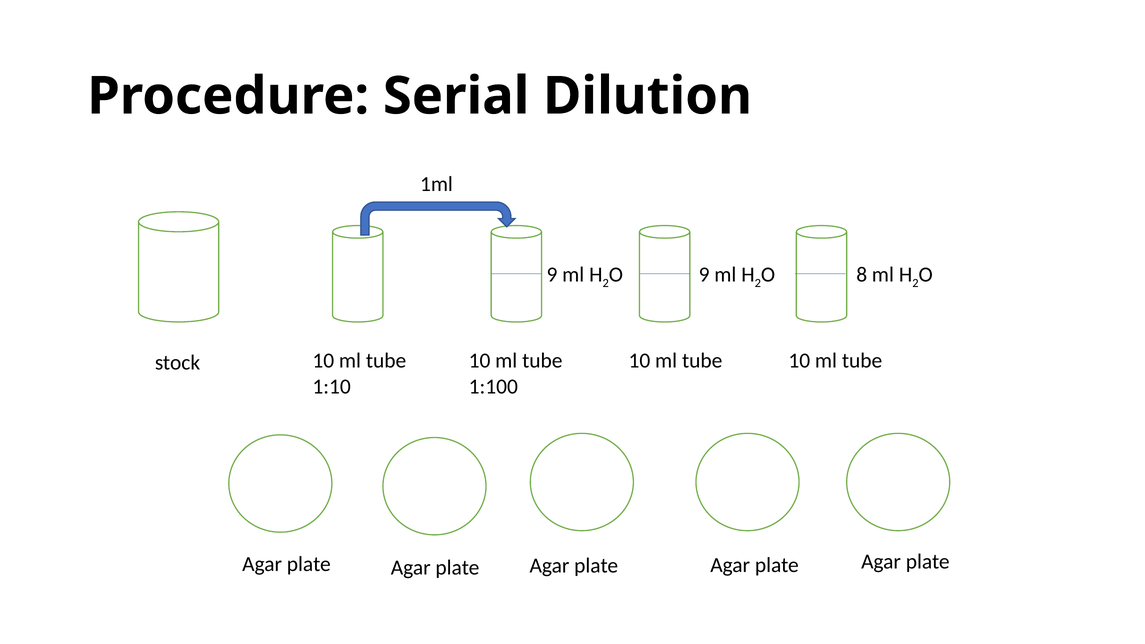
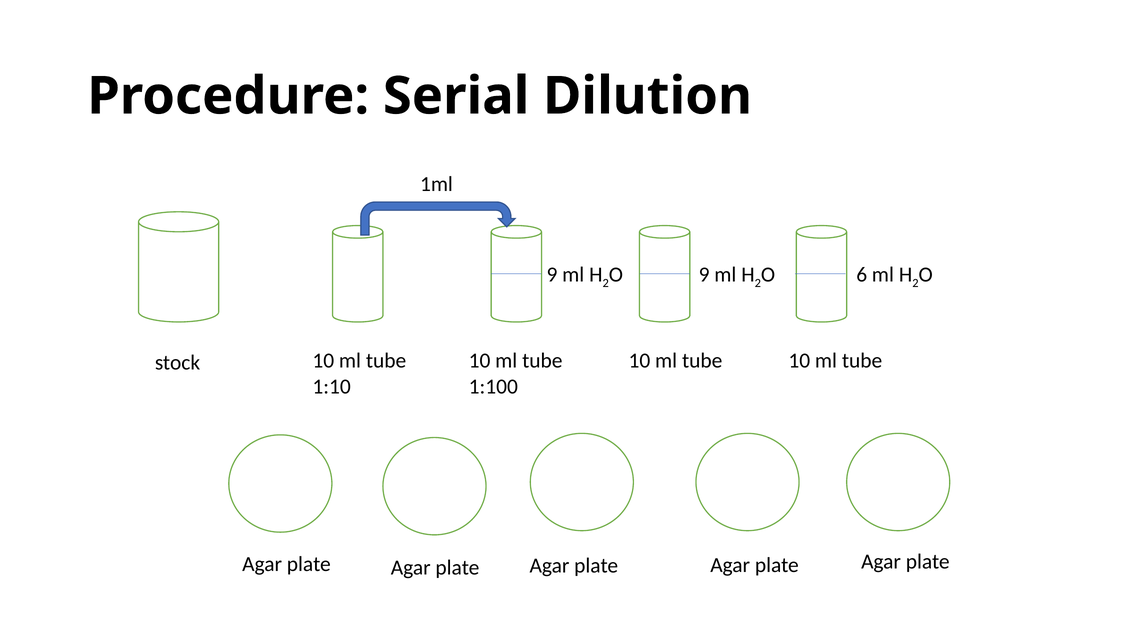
8: 8 -> 6 (862, 275)
